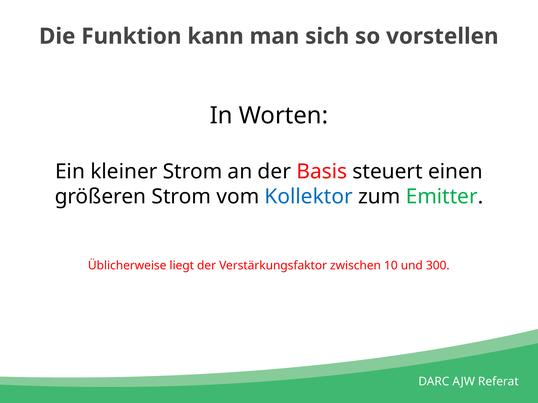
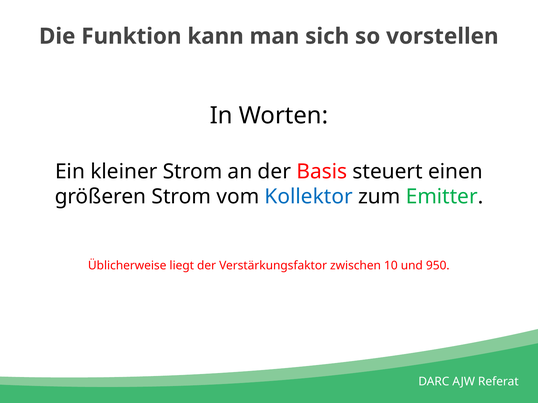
300: 300 -> 950 (438, 266)
